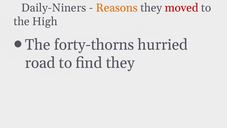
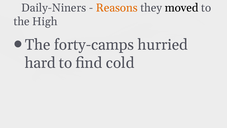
moved colour: red -> black (182, 8)
forty-thorns: forty-thorns -> forty-camps (94, 45)
road: road -> hard (40, 63)
find they: they -> cold (120, 63)
